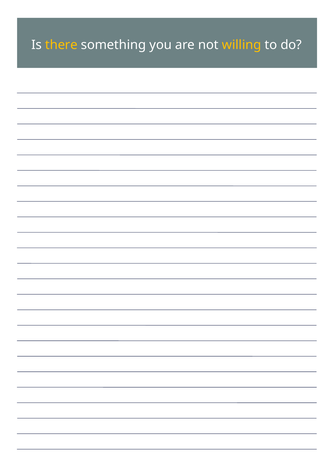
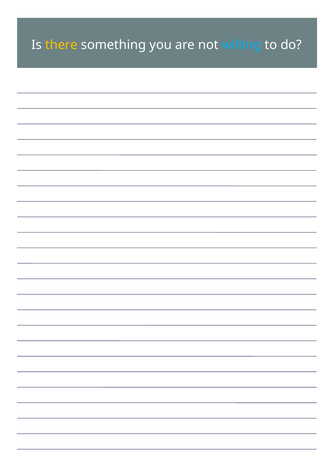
willing colour: yellow -> light blue (242, 45)
